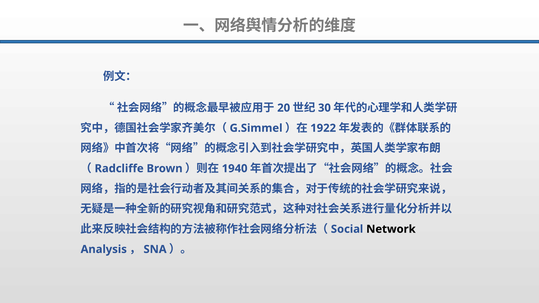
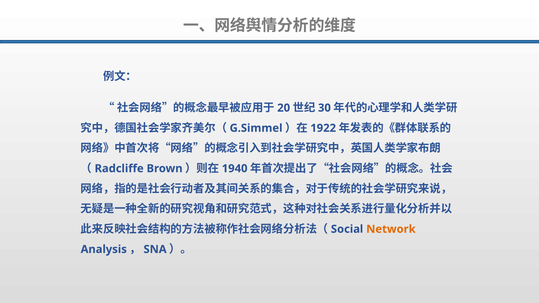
Network colour: black -> orange (391, 229)
